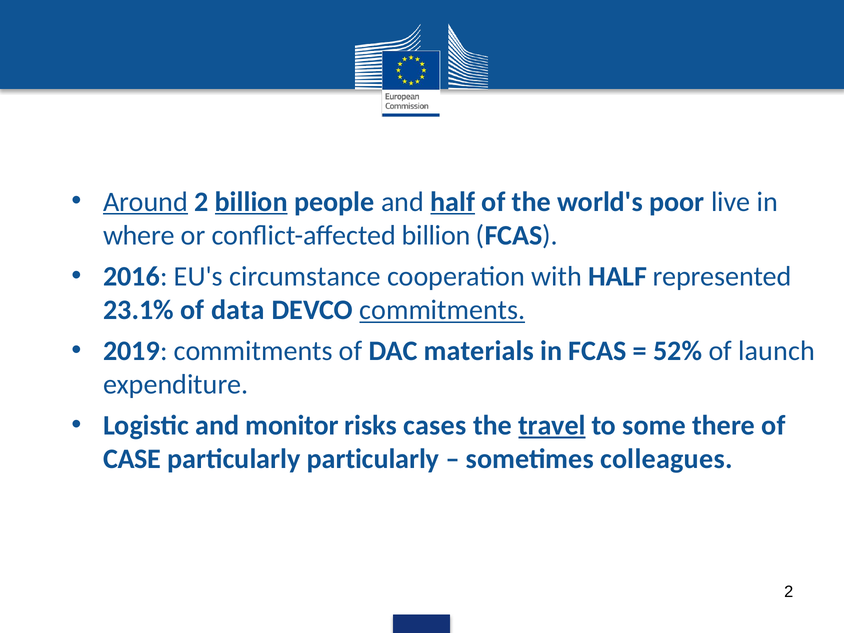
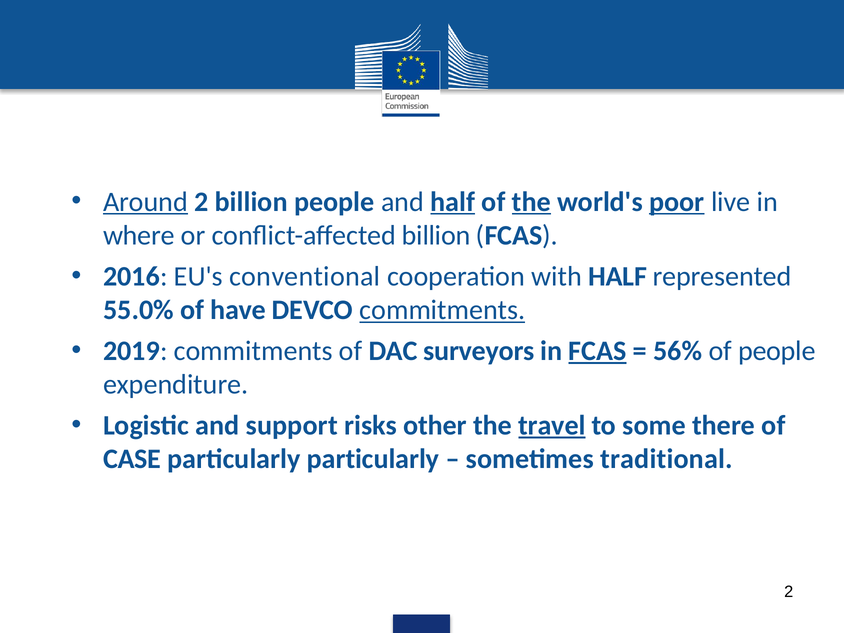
billion underline: present -> none (251, 202)
the underline: none -> present (531, 202)
poor underline: none -> present (677, 202)
circumstance: circumstance -> conventional (305, 276)
23.1%: 23.1% -> 55.0% (138, 310)
data: data -> have (238, 310)
materials: materials -> surveyors (479, 351)
FCAS underline: none -> present (597, 351)
52%: 52% -> 56% (678, 351)
of launch: launch -> people (777, 351)
monitor: monitor -> support (292, 425)
cases: cases -> other (435, 425)
colleagues: colleagues -> traditional (666, 459)
